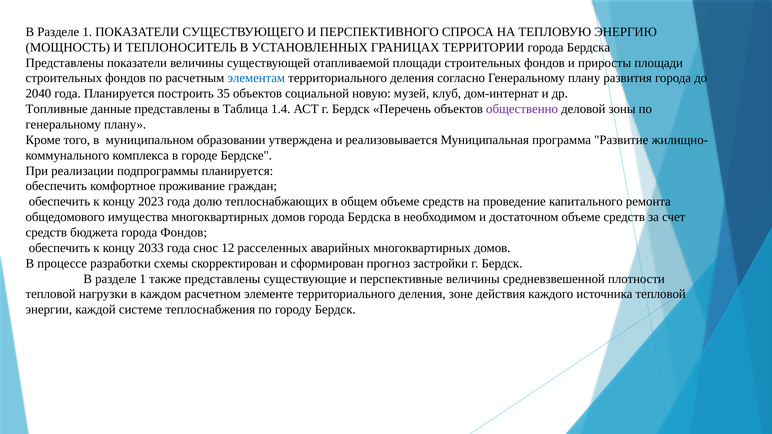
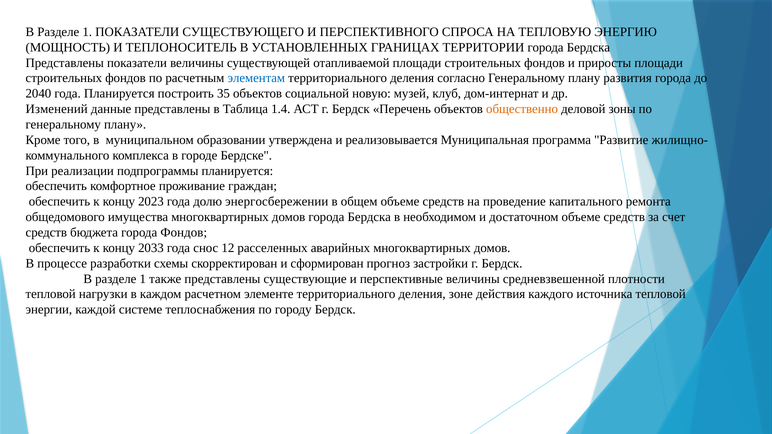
Топливные: Топливные -> Изменений (57, 109)
общественно colour: purple -> orange (522, 109)
теплоснабжающих: теплоснабжающих -> энергосбережении (277, 202)
